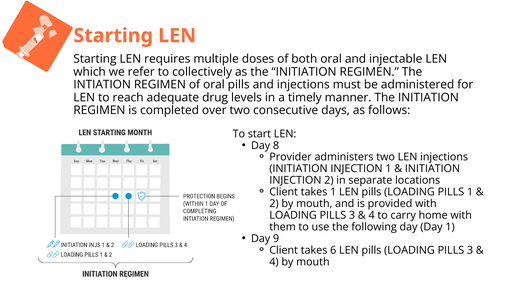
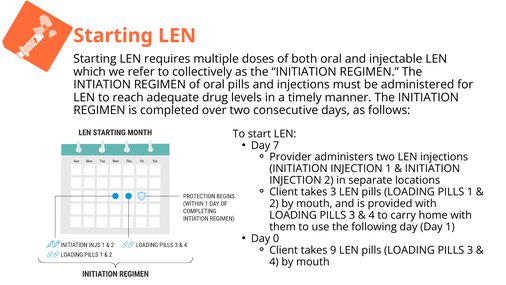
8: 8 -> 7 (276, 145)
takes 1: 1 -> 3 (333, 192)
9: 9 -> 0 (276, 238)
6: 6 -> 9 (333, 250)
